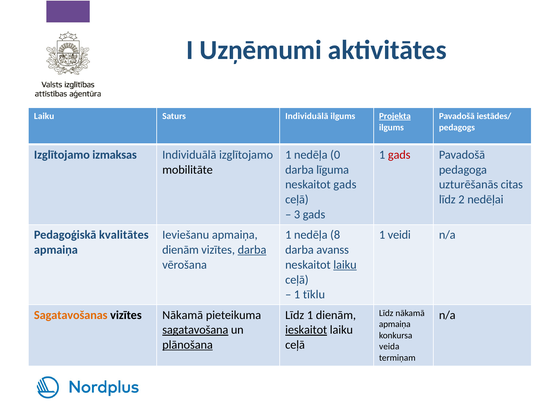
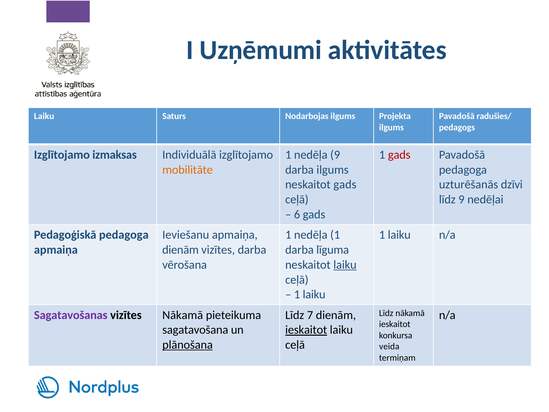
Saturs Individuālā: Individuālā -> Nodarbojas (307, 116)
Projekta underline: present -> none (395, 116)
iestādes/: iestādes/ -> radušies/ (494, 116)
nedēļa 0: 0 -> 9 (335, 155)
mobilitāte colour: black -> orange (188, 170)
darba līguma: līguma -> ilgums (333, 170)
citas: citas -> dzīvi (512, 184)
līdz 2: 2 -> 9 (461, 199)
3: 3 -> 6 (297, 214)
Pedagoģiskā kvalitātes: kvalitātes -> pedagoga (124, 235)
nedēļa 8: 8 -> 1 (335, 235)
veidi: veidi -> laiku (399, 235)
darba underline: present -> none (252, 250)
avanss: avanss -> līguma (333, 250)
tīklu: tīklu -> laiku (314, 294)
Sagatavošanas colour: orange -> purple (71, 315)
Līdz 1: 1 -> 7 (310, 315)
apmaiņa: apmaiņa -> ieskaitot (395, 324)
sagatavošana underline: present -> none (195, 330)
